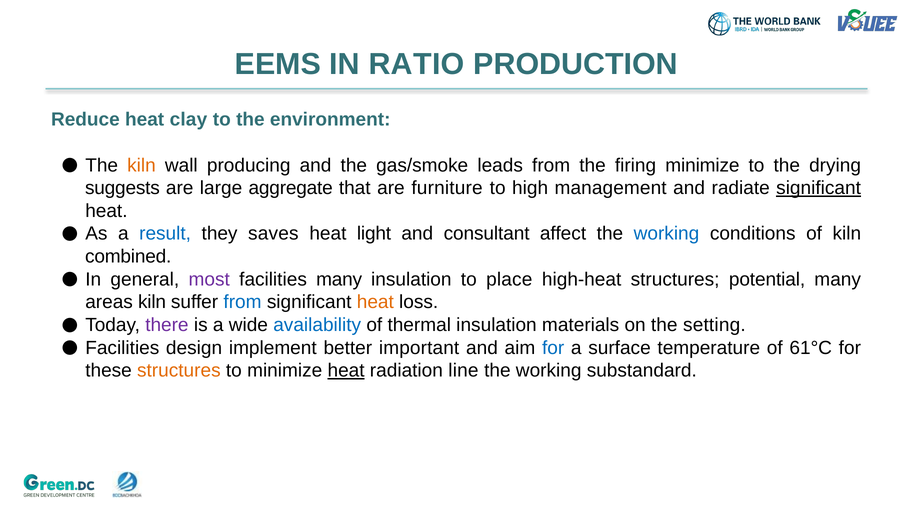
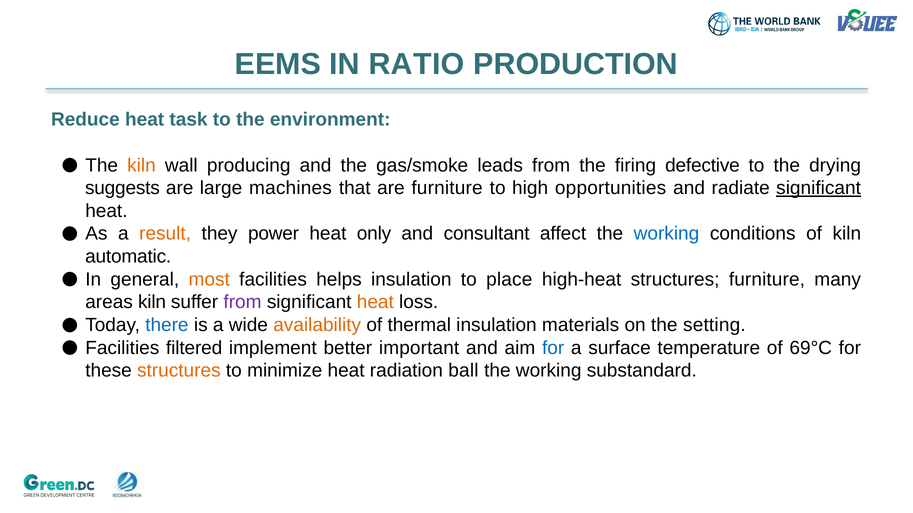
clay: clay -> task (189, 120)
firing minimize: minimize -> defective (702, 165)
aggregate: aggregate -> machines (290, 188)
management: management -> opportunities (611, 188)
result colour: blue -> orange (165, 234)
saves: saves -> power (274, 234)
light: light -> only (374, 234)
combined: combined -> automatic (128, 257)
most colour: purple -> orange (209, 280)
facilities many: many -> helps (339, 280)
structures potential: potential -> furniture (767, 280)
from colour: blue -> purple (243, 302)
there colour: purple -> blue (167, 325)
availability colour: blue -> orange (317, 325)
design: design -> filtered (194, 348)
61°C: 61°C -> 69°C (811, 348)
heat underline: present -> none (346, 371)
line: line -> ball (463, 371)
